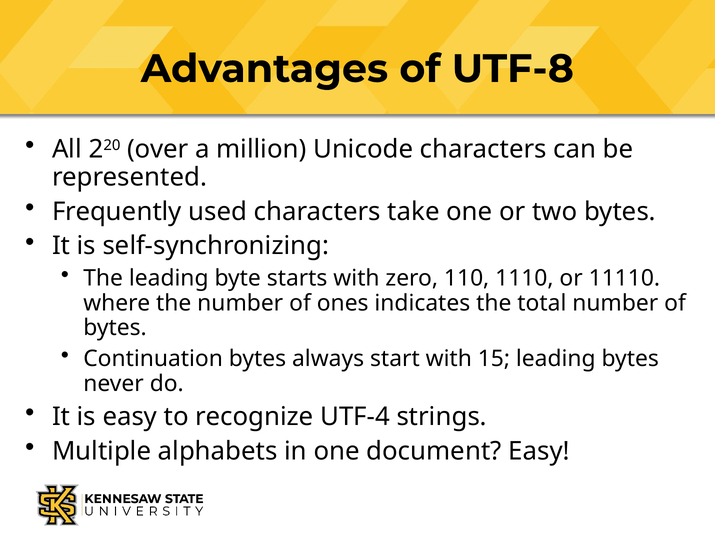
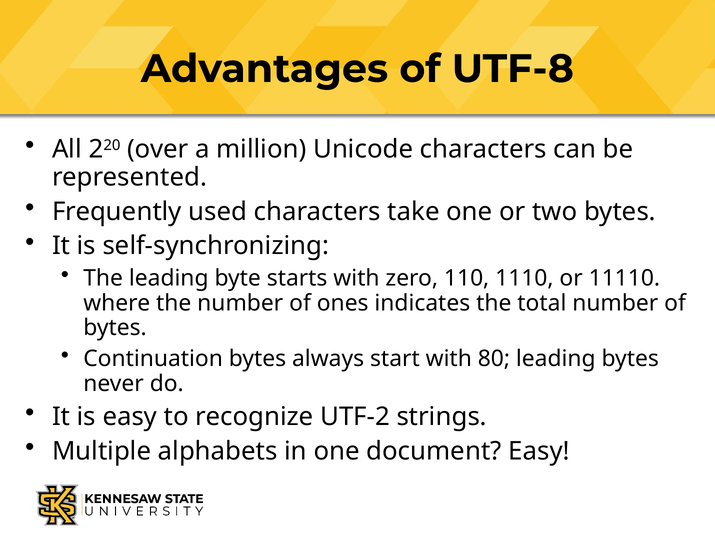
15: 15 -> 80 (494, 359)
UTF-4: UTF-4 -> UTF-2 (355, 417)
